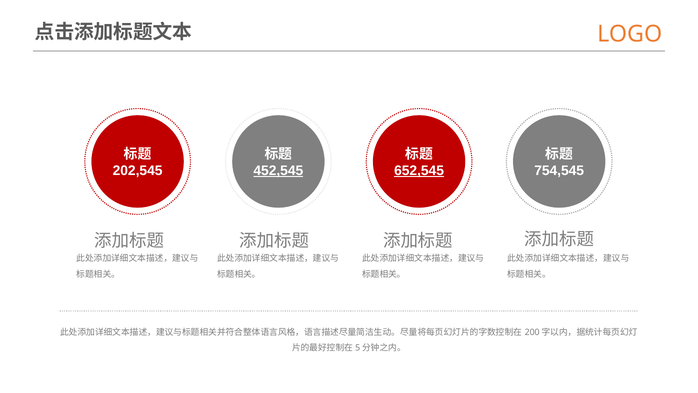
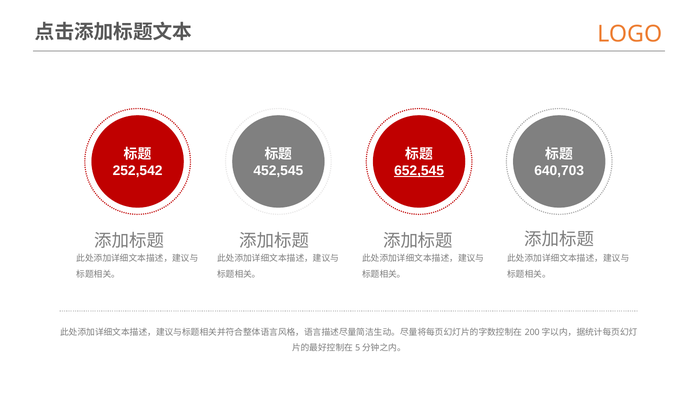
202,545: 202,545 -> 252,542 (138, 171)
452,545 underline: present -> none (278, 171)
754,545: 754,545 -> 640,703 (559, 171)
